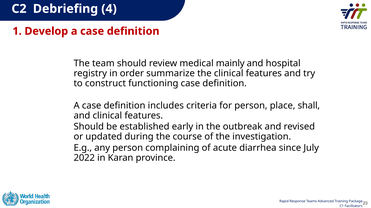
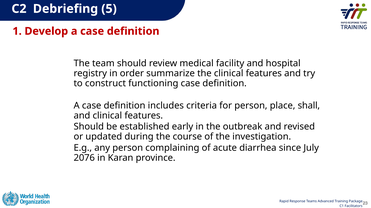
4: 4 -> 5 (109, 9)
mainly: mainly -> facility (230, 63)
2022: 2022 -> 2076 (84, 158)
